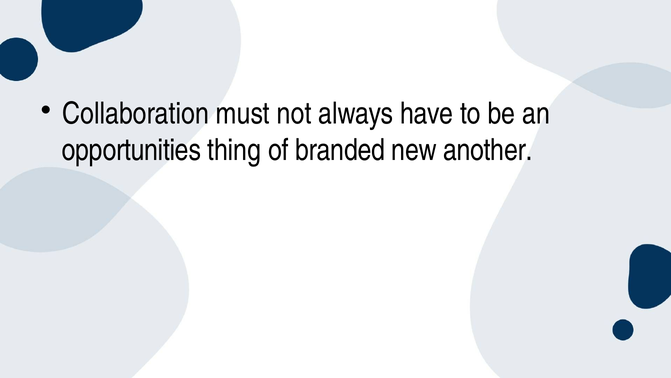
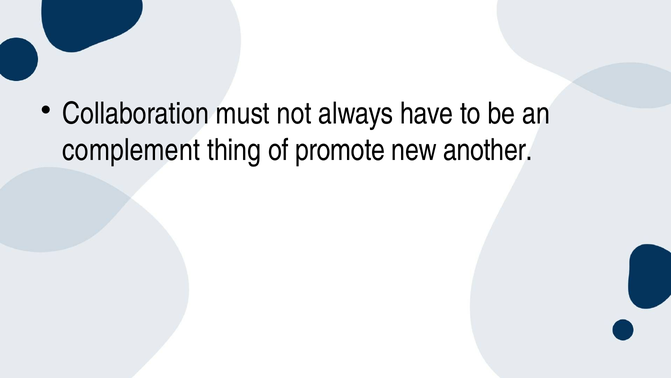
opportunities: opportunities -> complement (131, 150)
branded: branded -> promote (340, 150)
